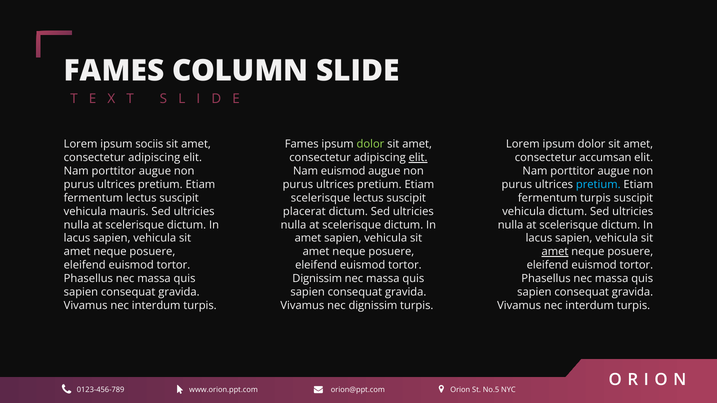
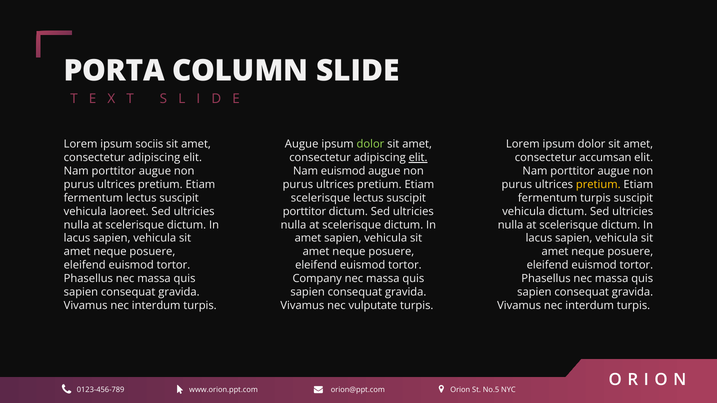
FAMES: FAMES -> PORTA (114, 71)
Fames: Fames -> Augue (302, 144)
pretium colour: light blue -> yellow (598, 185)
mauris: mauris -> laoreet (129, 212)
placerat: placerat -> porttitor (304, 212)
amet underline: present -> none (555, 252)
Dignissim: Dignissim -> Company (317, 279)
nec dignissim: dignissim -> vulputate (373, 306)
